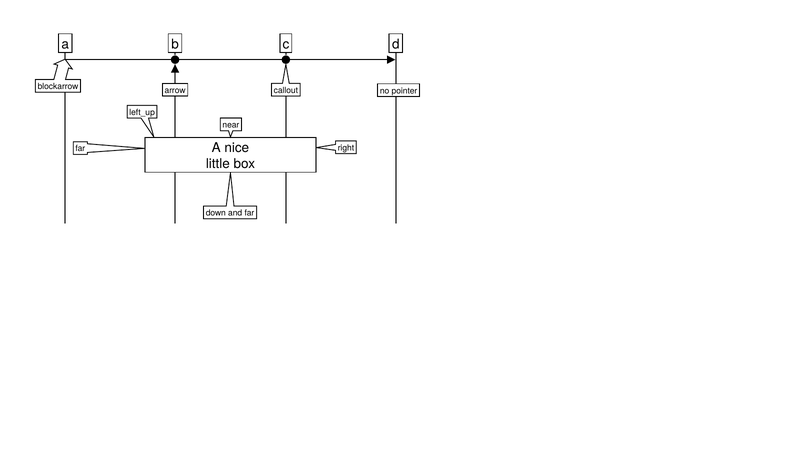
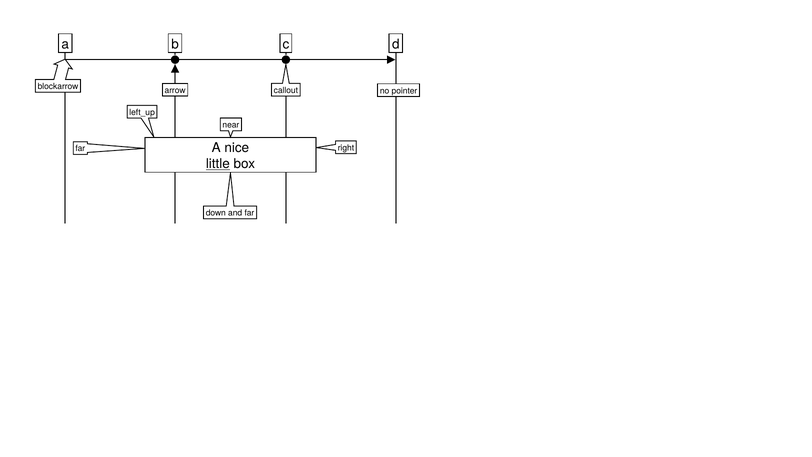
little underline: none -> present (218, 164)
